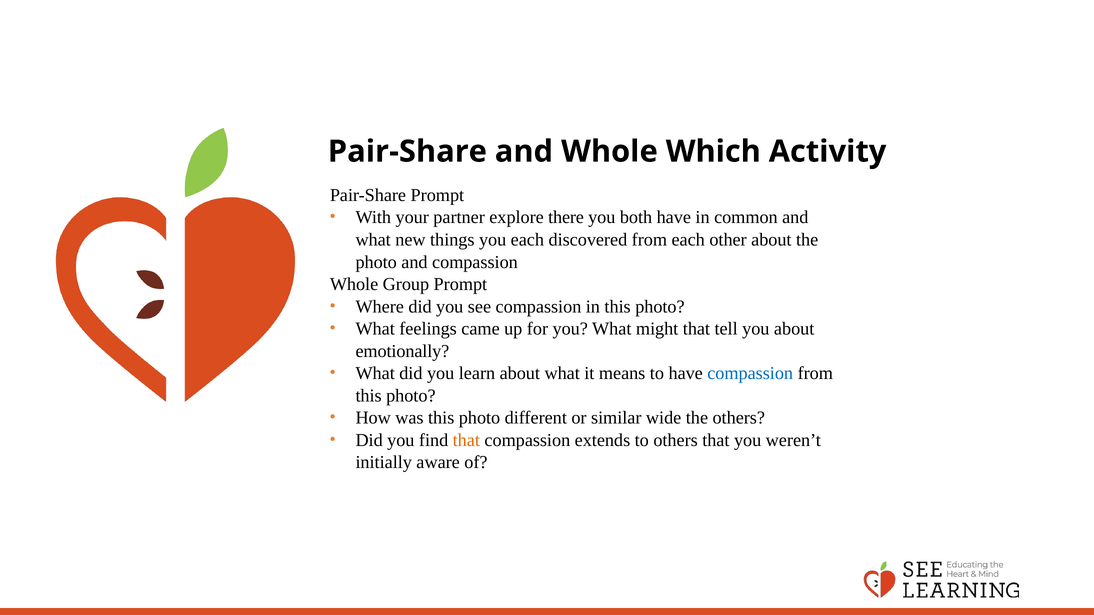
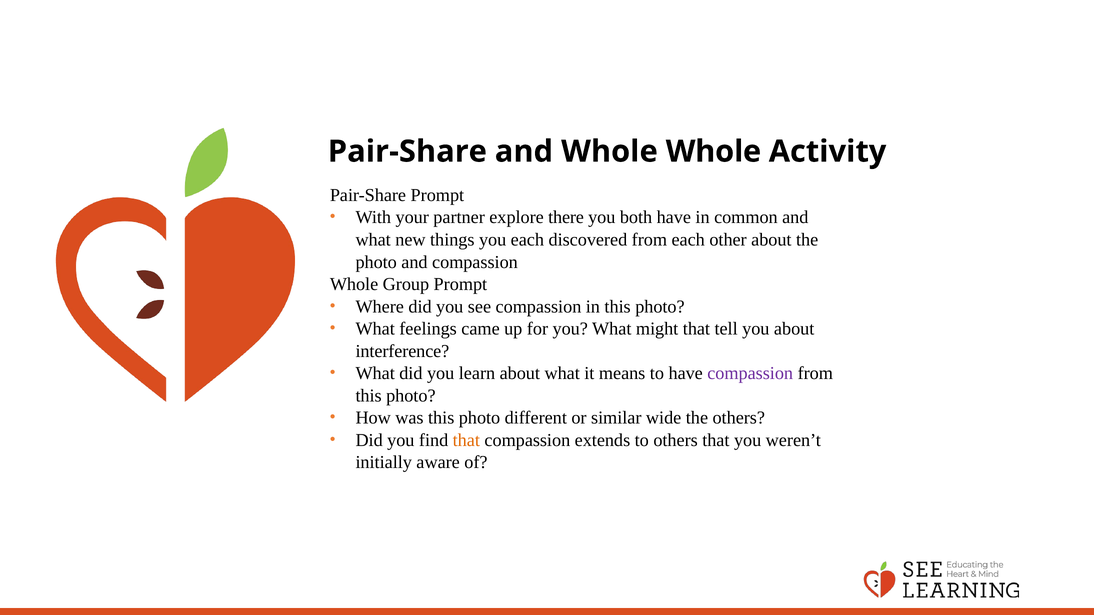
Whole Which: Which -> Whole (713, 152)
emotionally: emotionally -> interference (402, 351)
compassion colour: blue -> purple (750, 374)
